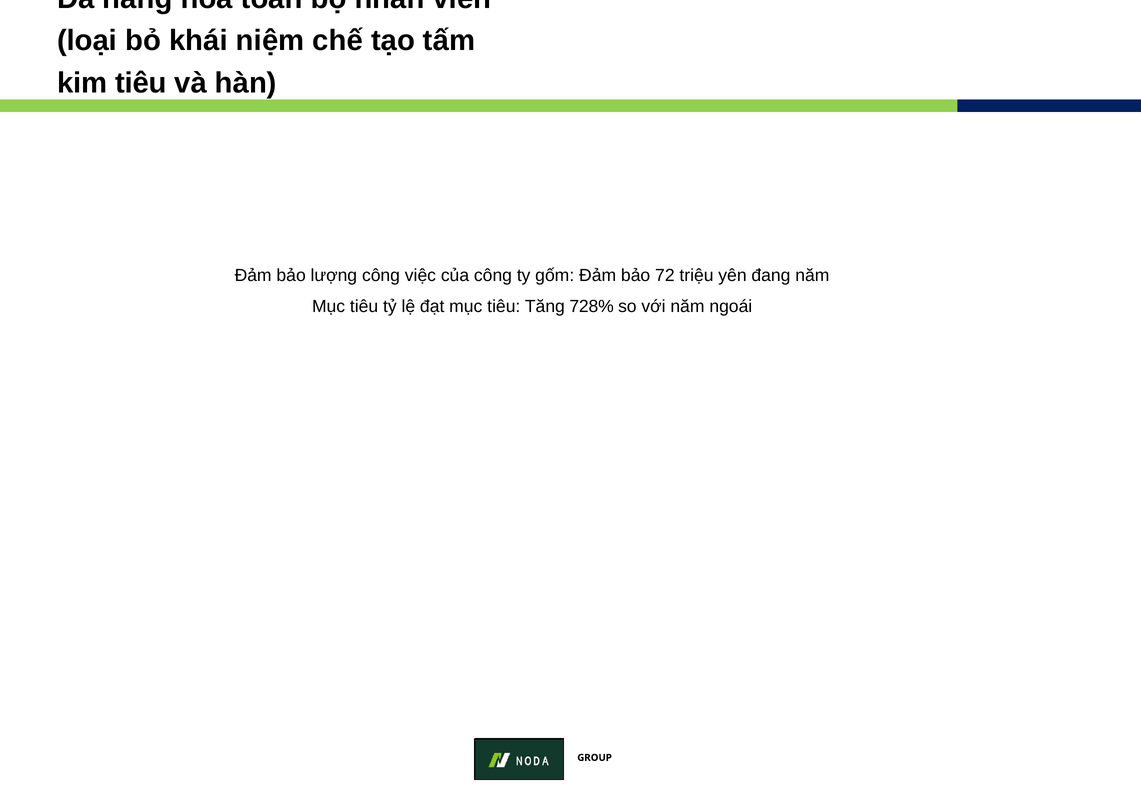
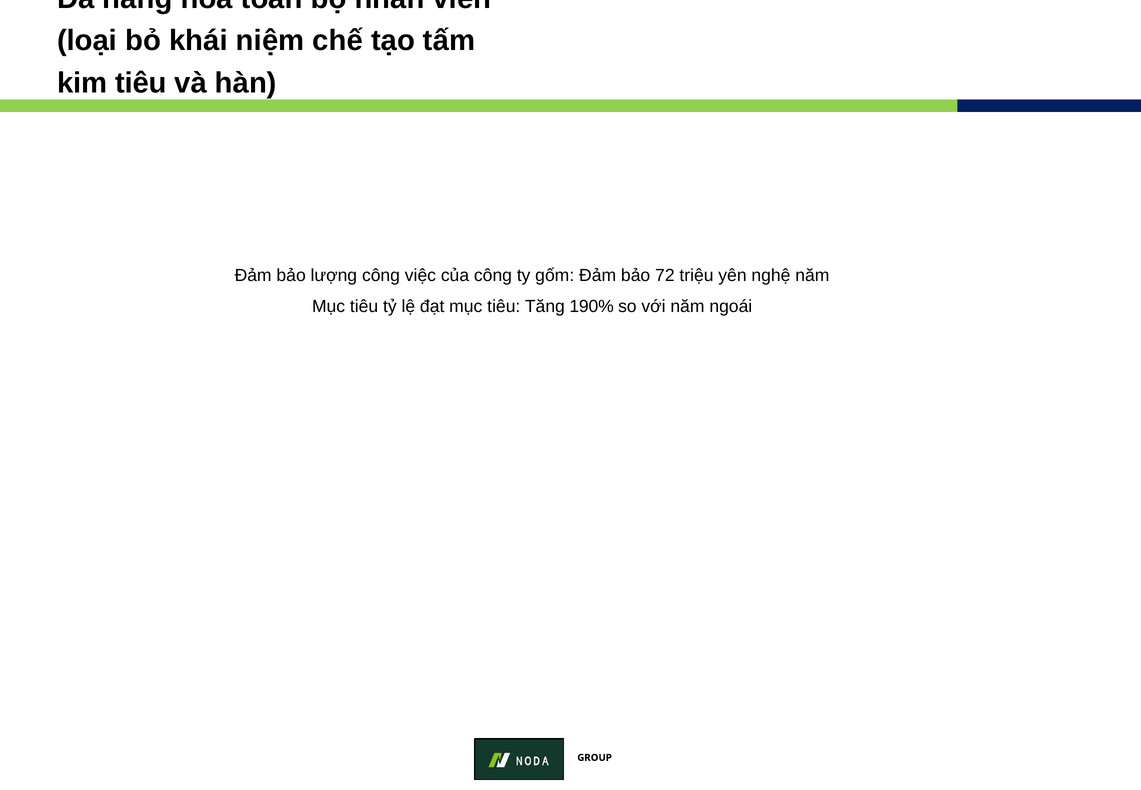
đang: đang -> nghệ (771, 275)
728%: 728% -> 190% (592, 307)
